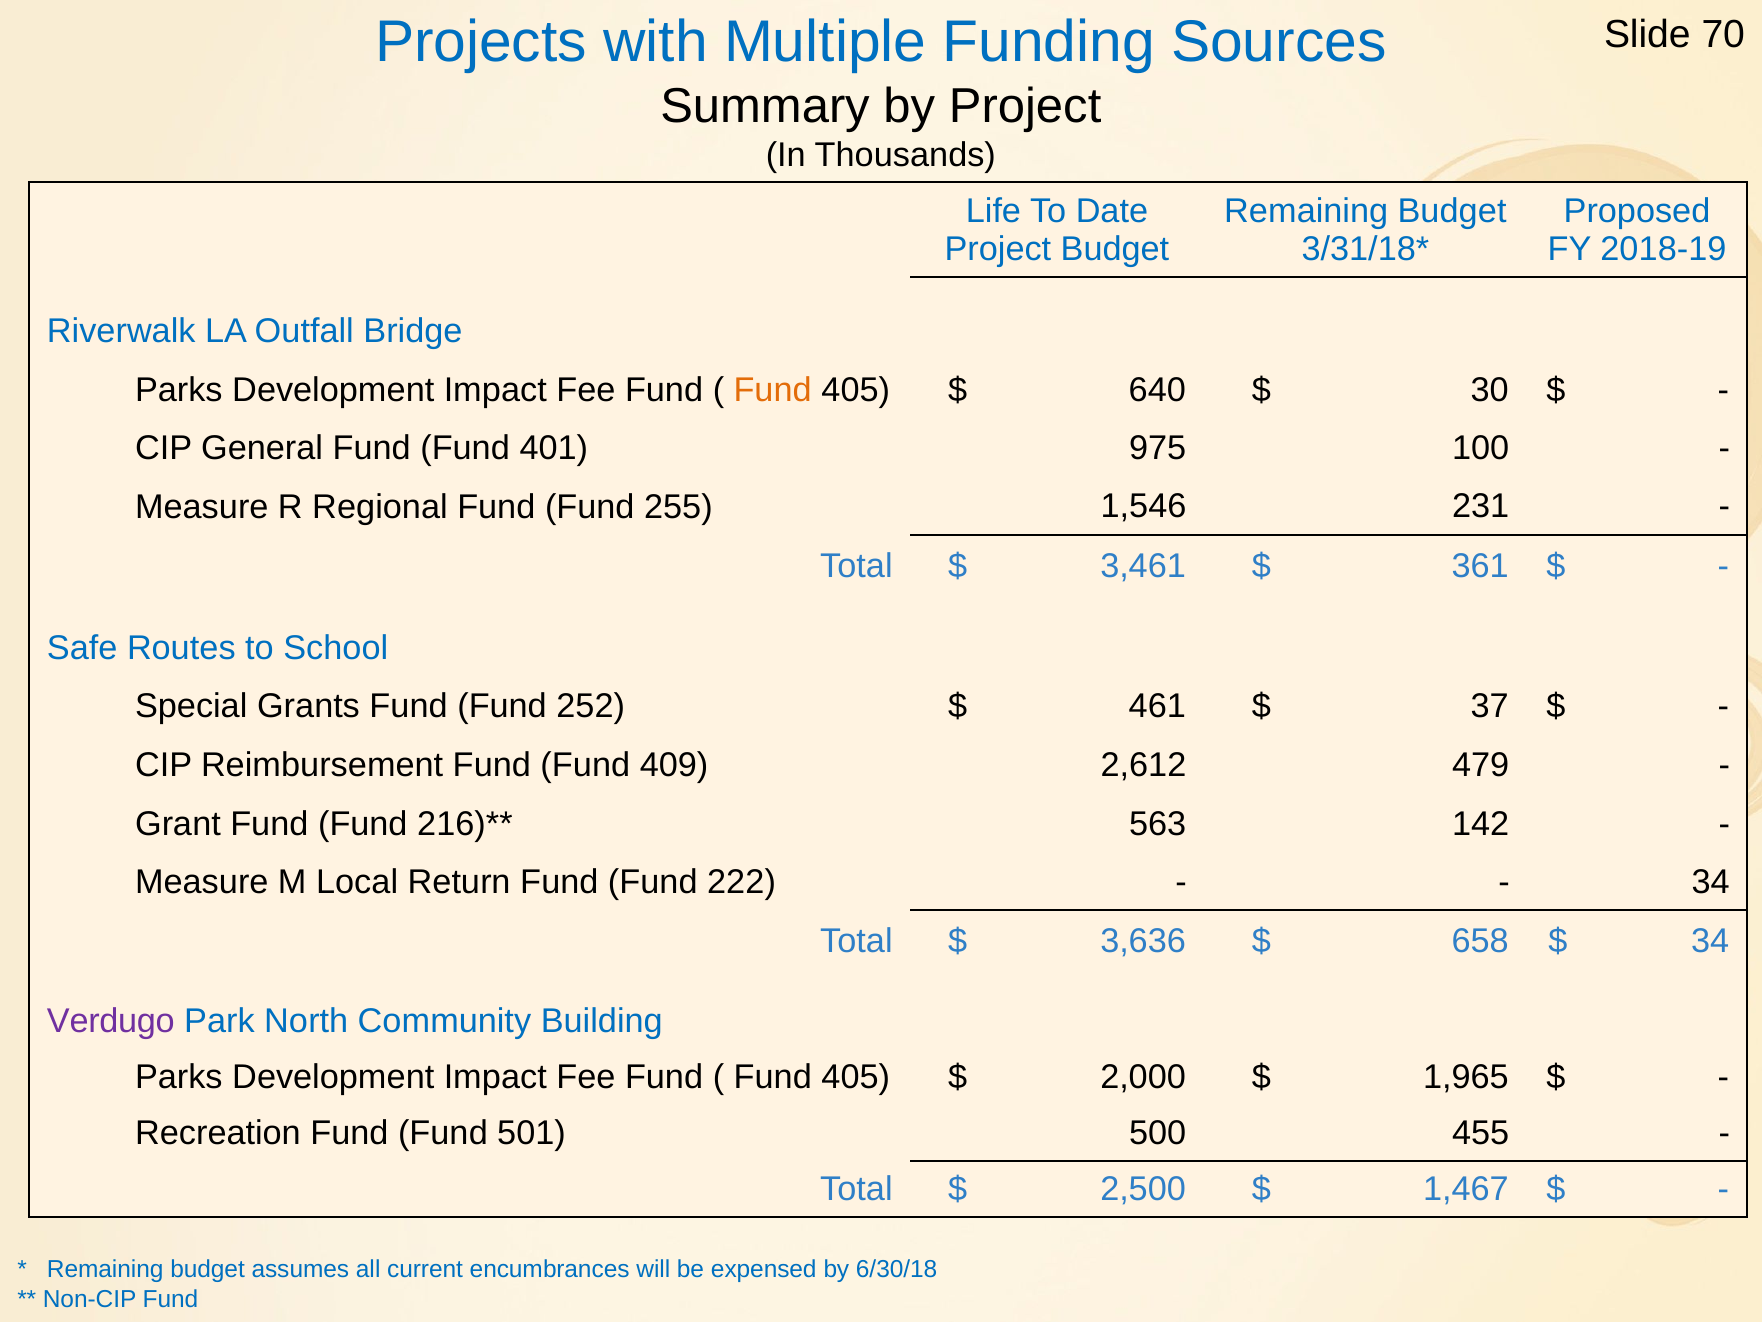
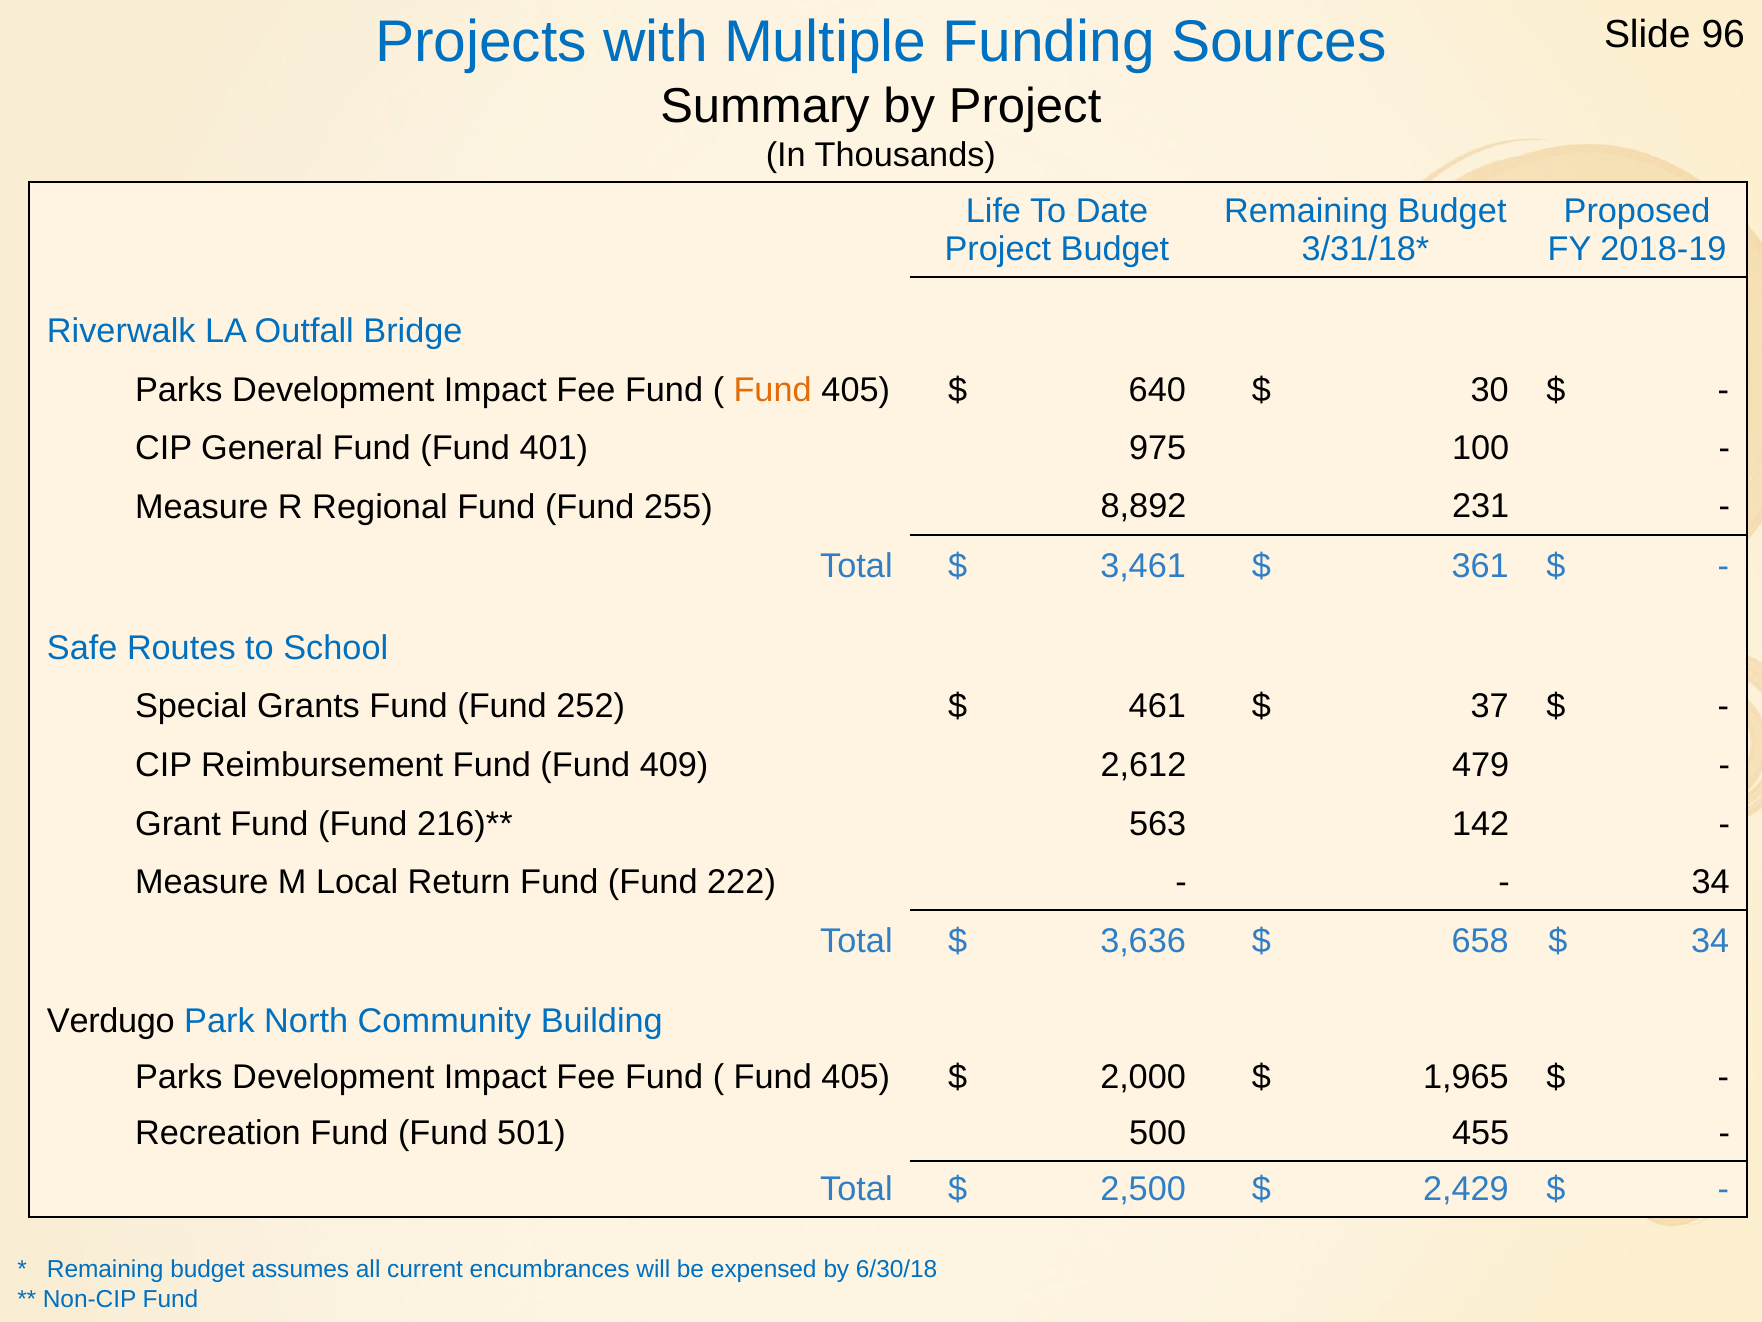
70: 70 -> 96 (1723, 35)
1,546: 1,546 -> 8,892 (1144, 506)
Verdugo colour: purple -> black (111, 1020)
1,467: 1,467 -> 2,429 (1466, 1189)
